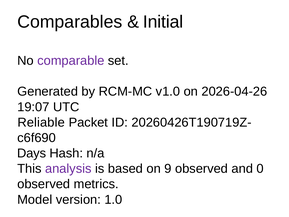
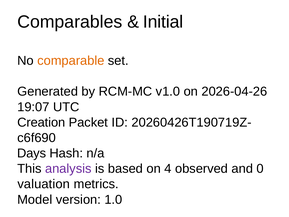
comparable colour: purple -> orange (71, 61)
Reliable: Reliable -> Creation (41, 122)
9: 9 -> 4 (168, 169)
observed: observed -> valuation (44, 184)
